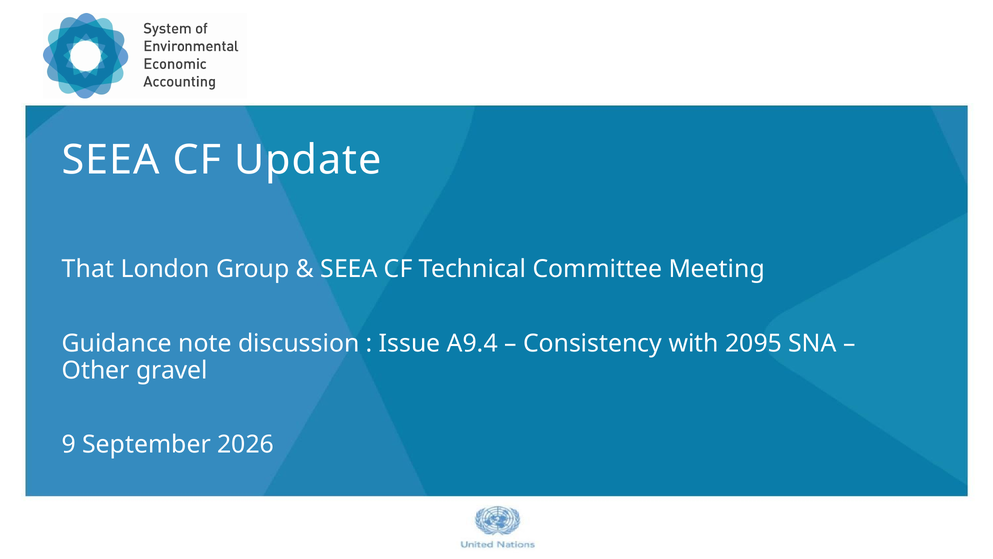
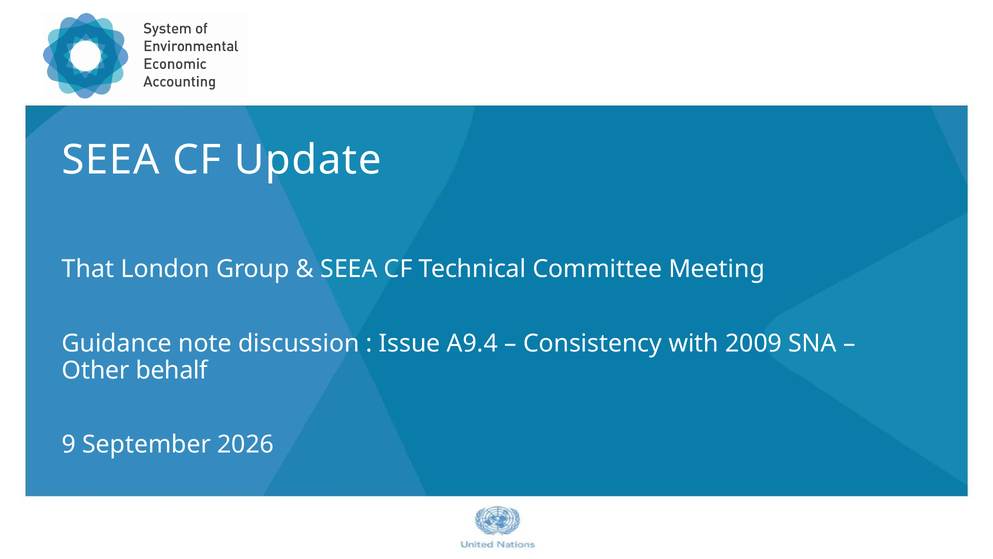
2095: 2095 -> 2009 (754, 343)
gravel: gravel -> behalf (172, 370)
